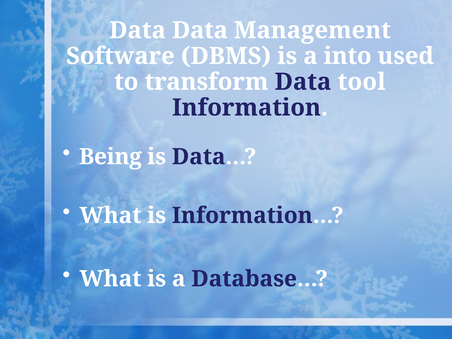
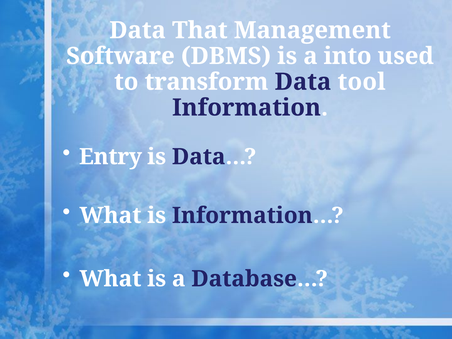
Data Data: Data -> That (200, 30)
Being: Being -> Entry (111, 157)
